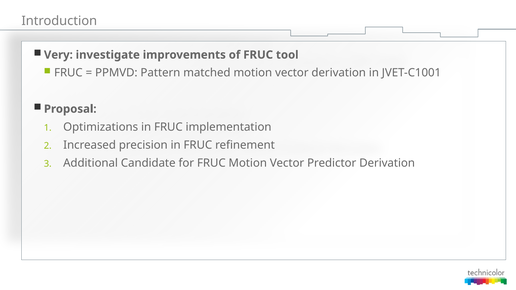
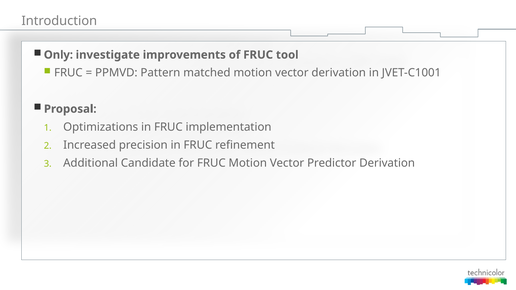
Very: Very -> Only (58, 55)
